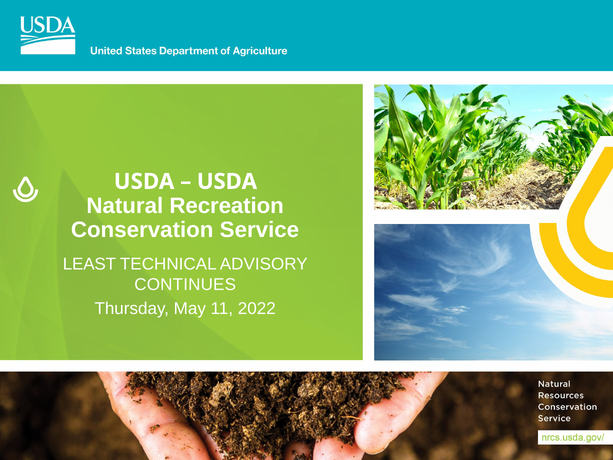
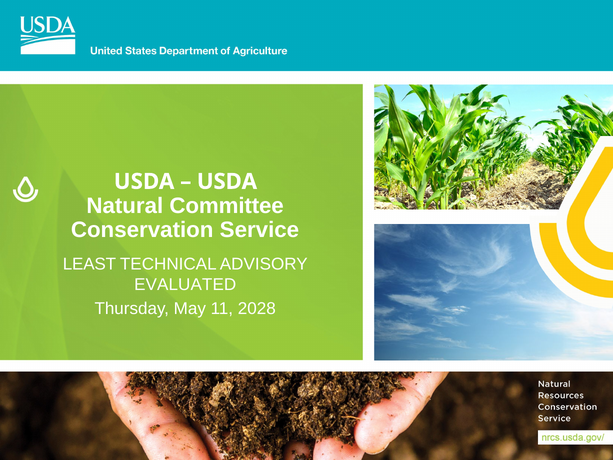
Recreation: Recreation -> Committee (227, 206)
CONTINUES: CONTINUES -> EVALUATED (185, 285)
2022: 2022 -> 2028 (257, 308)
